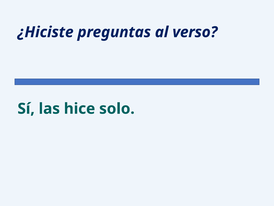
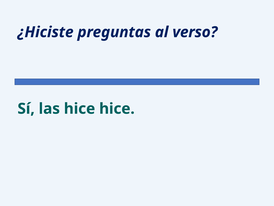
hice solo: solo -> hice (117, 108)
